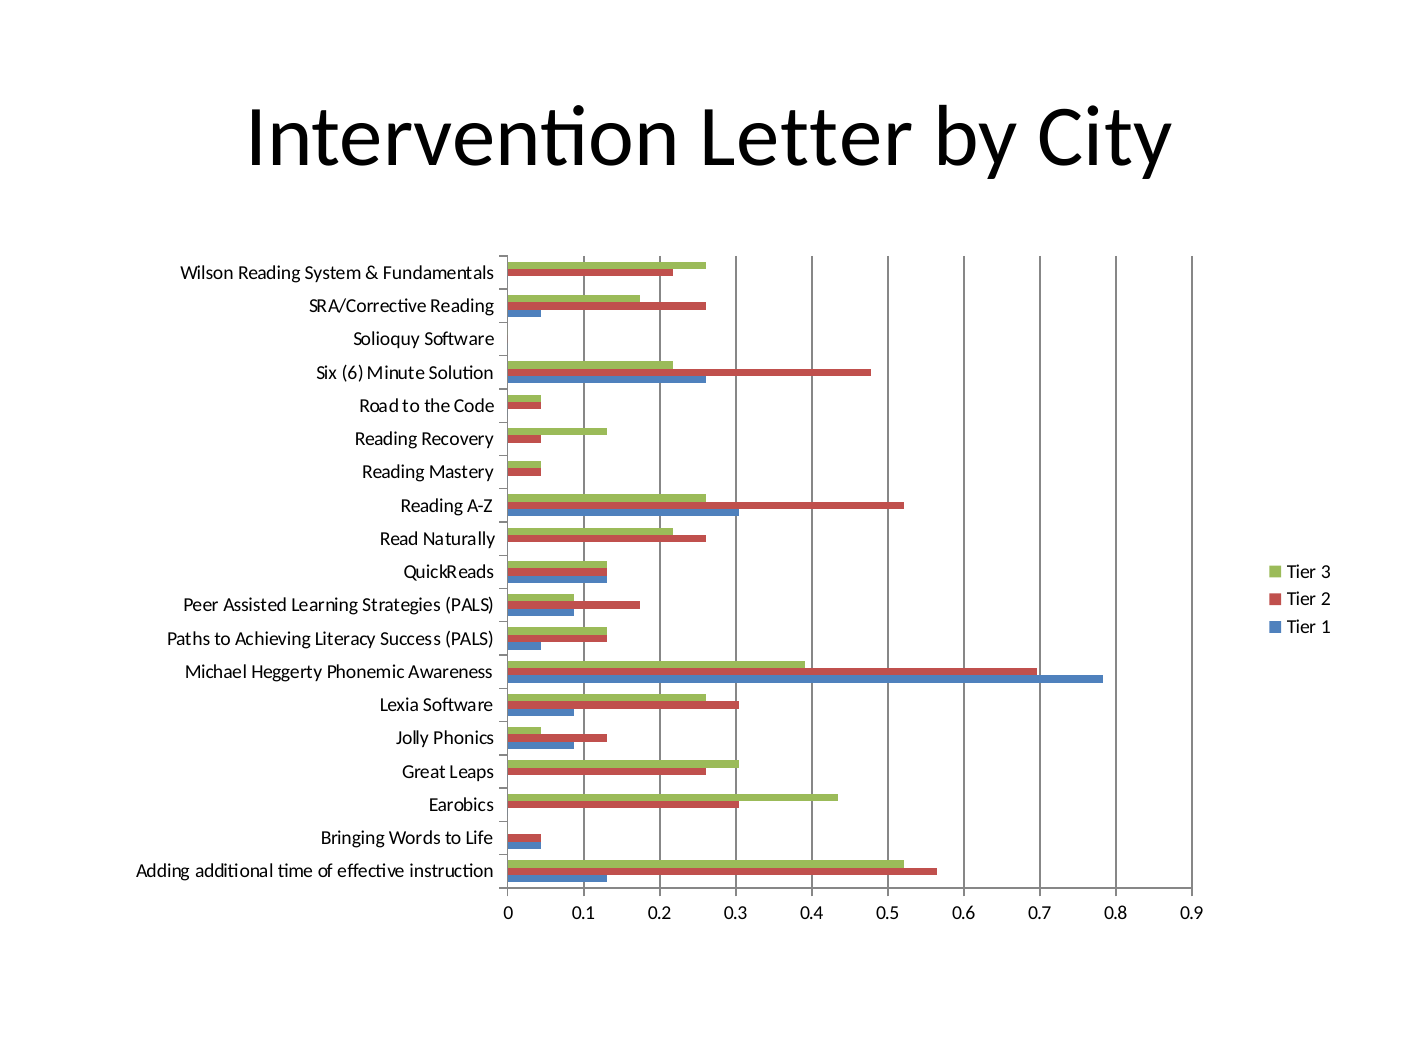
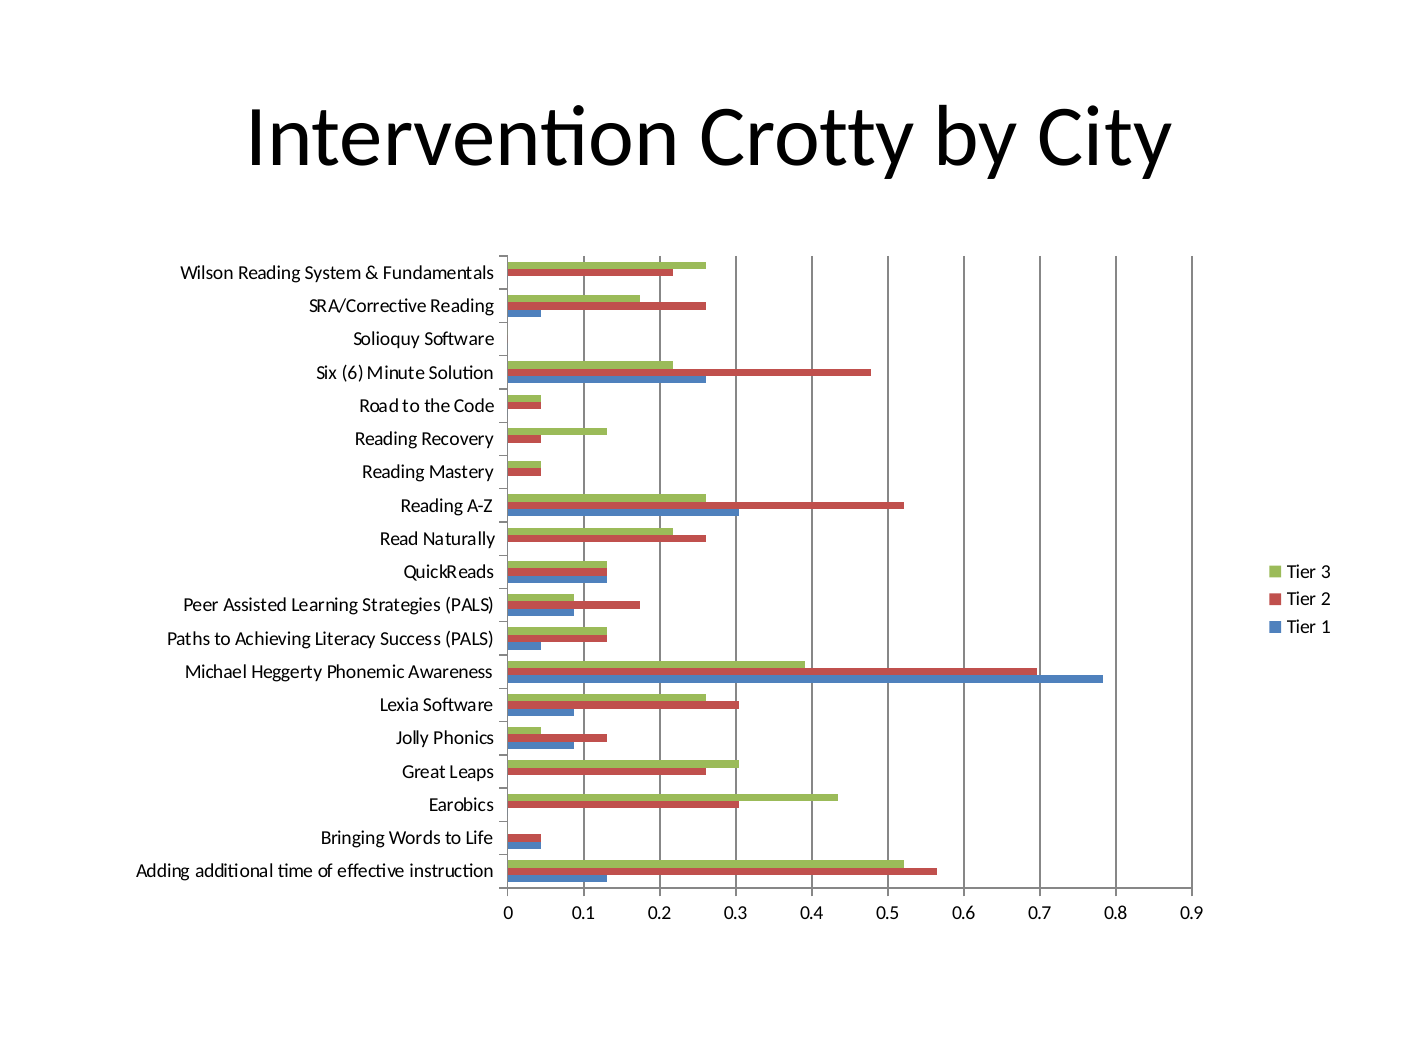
Letter: Letter -> Crotty (807, 137)
